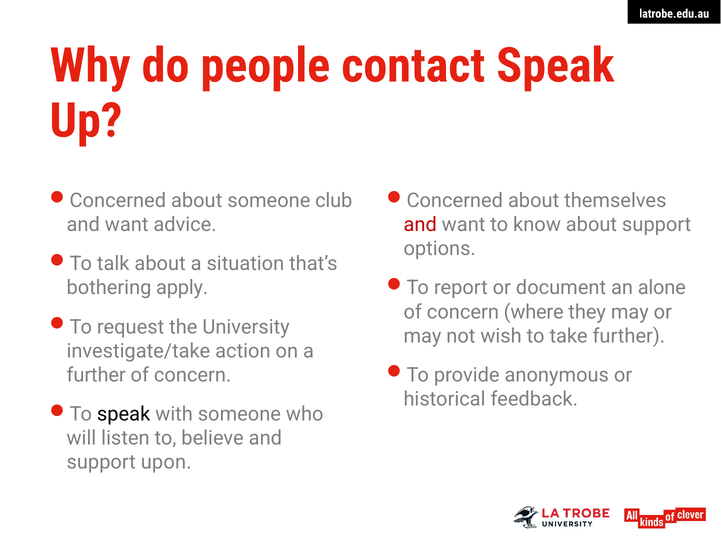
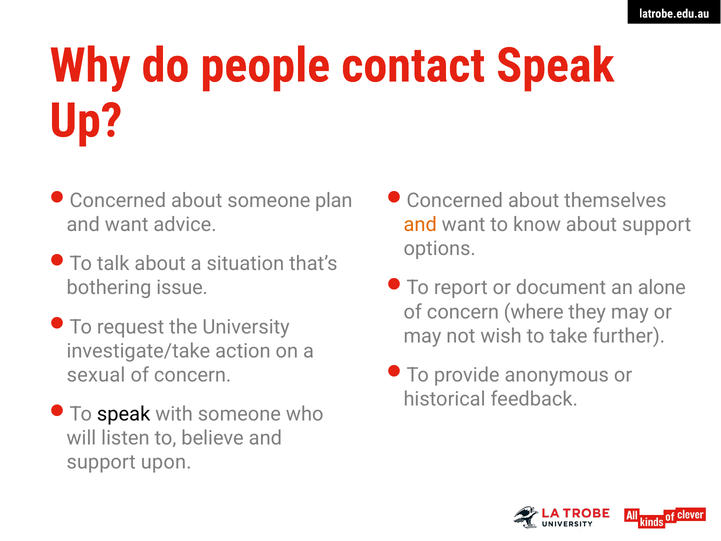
club: club -> plan (334, 201)
and colour: red -> orange (420, 225)
apply: apply -> issue (182, 288)
further: further -> sexual (96, 375)
